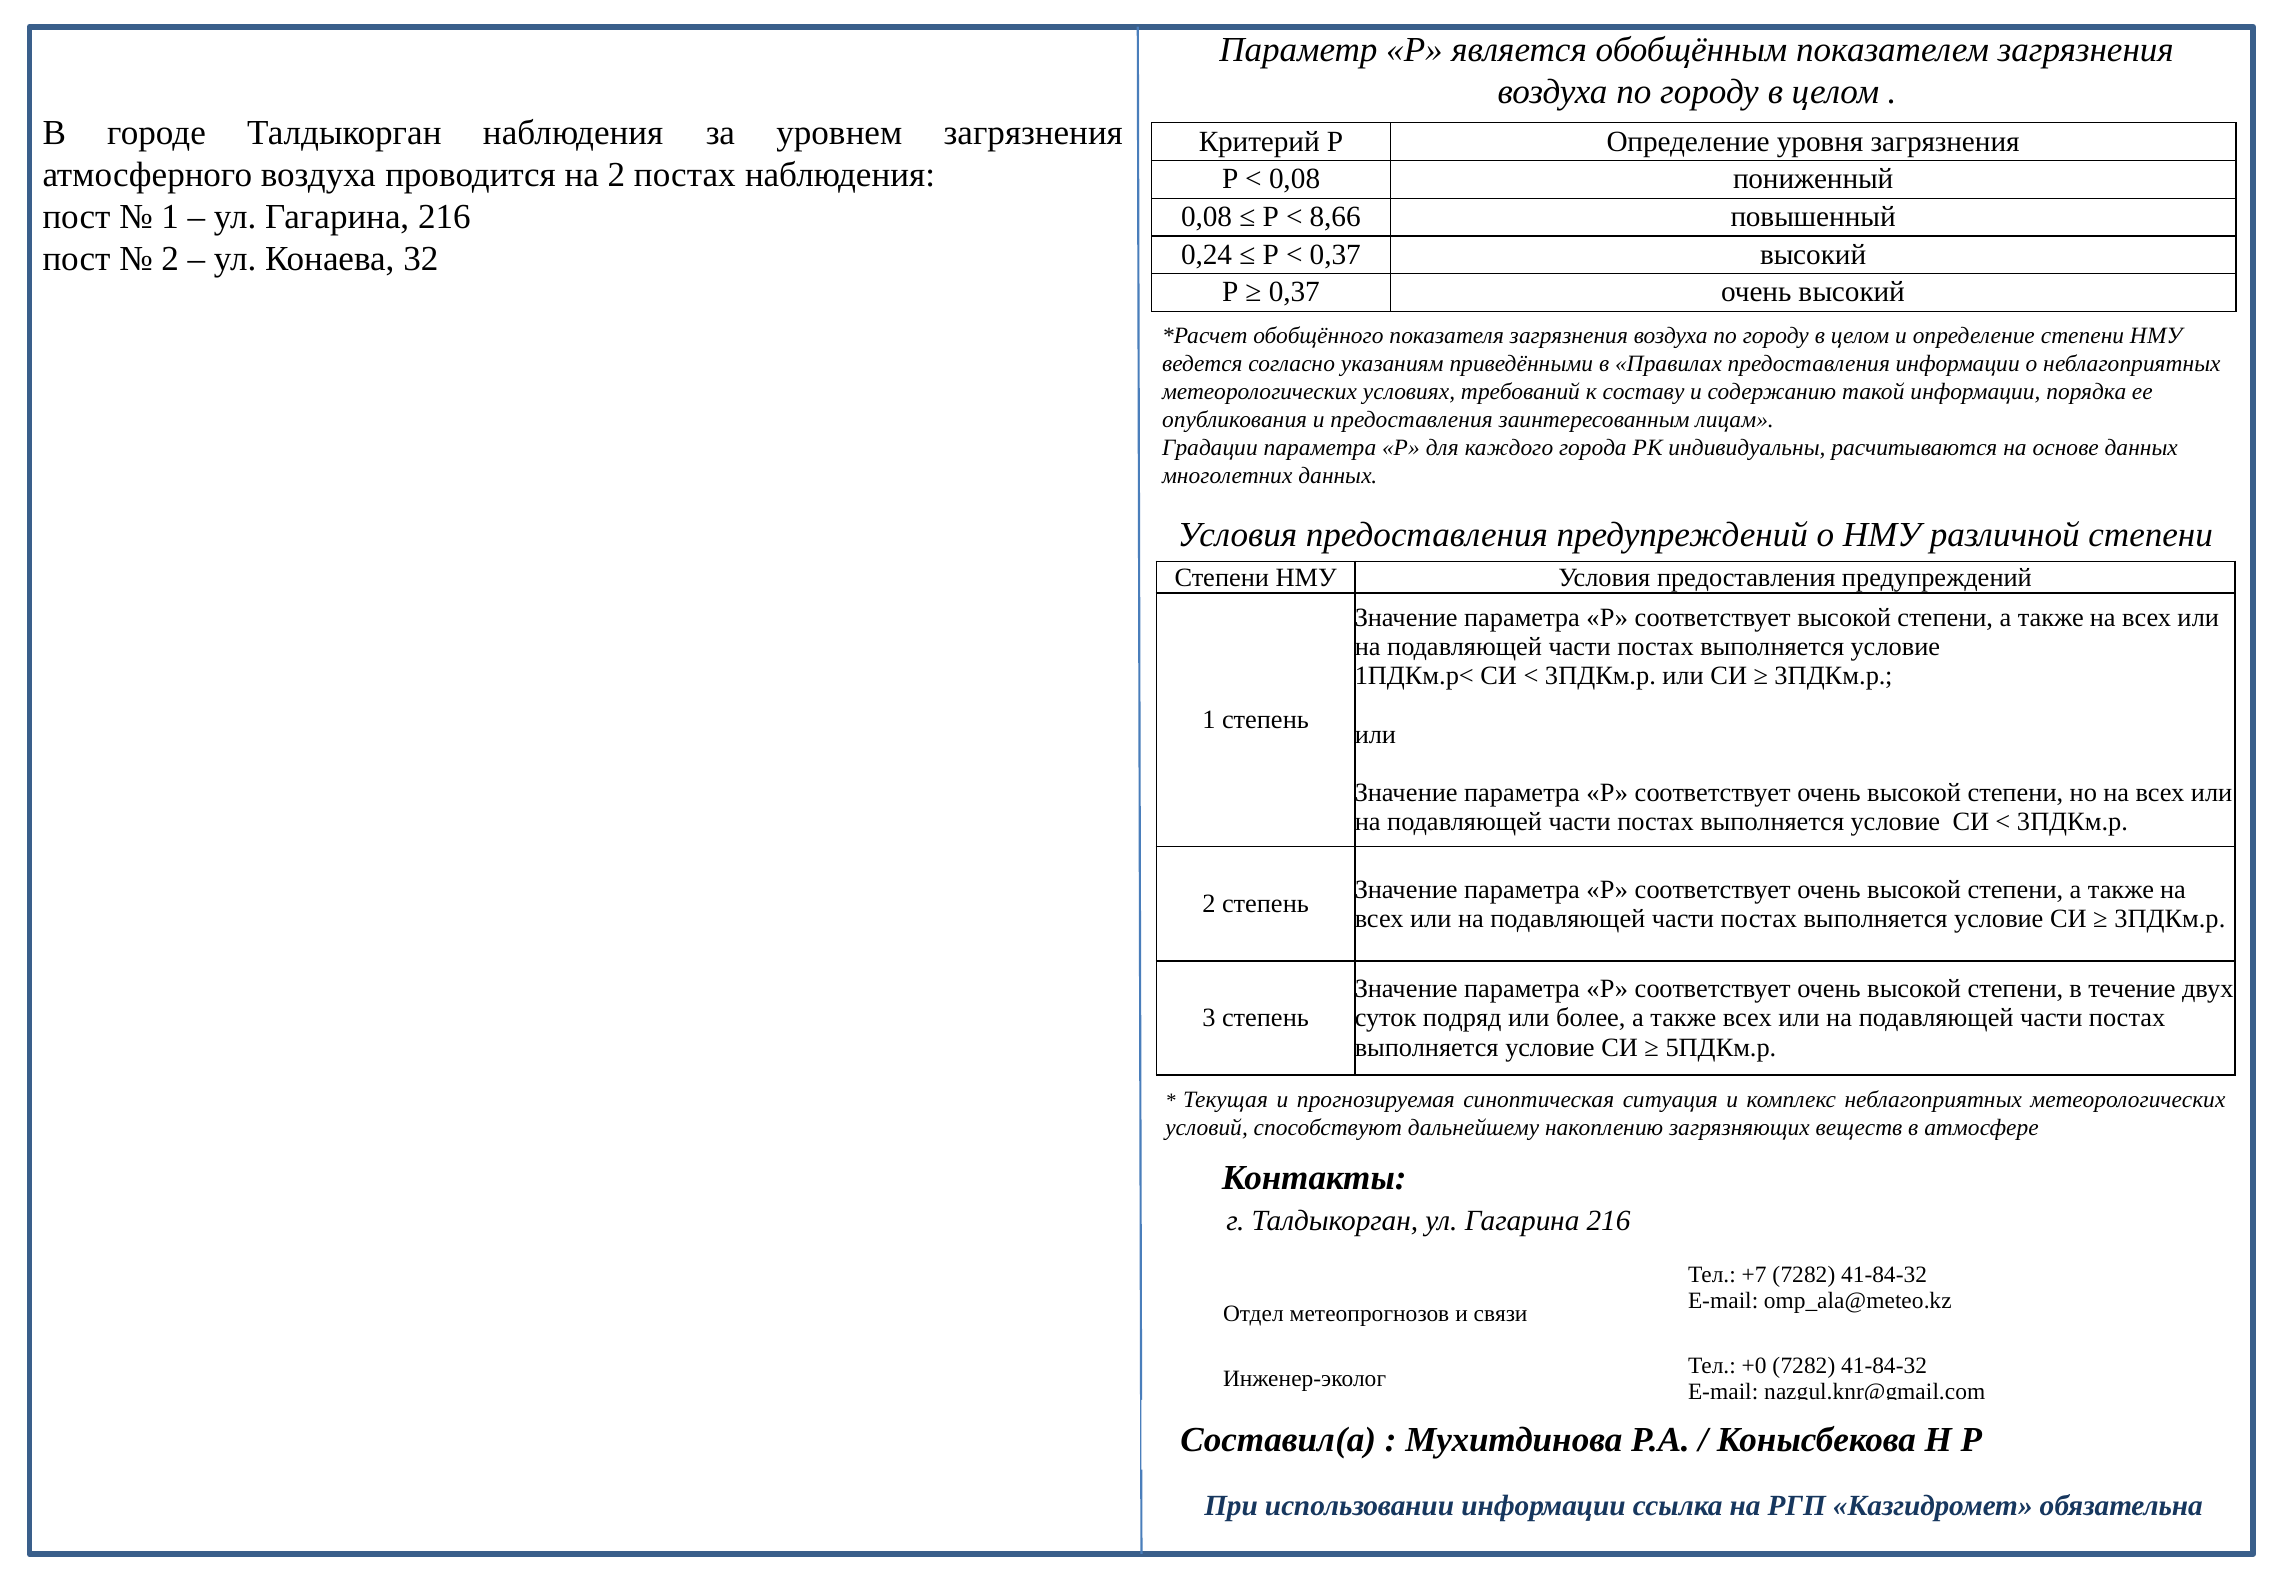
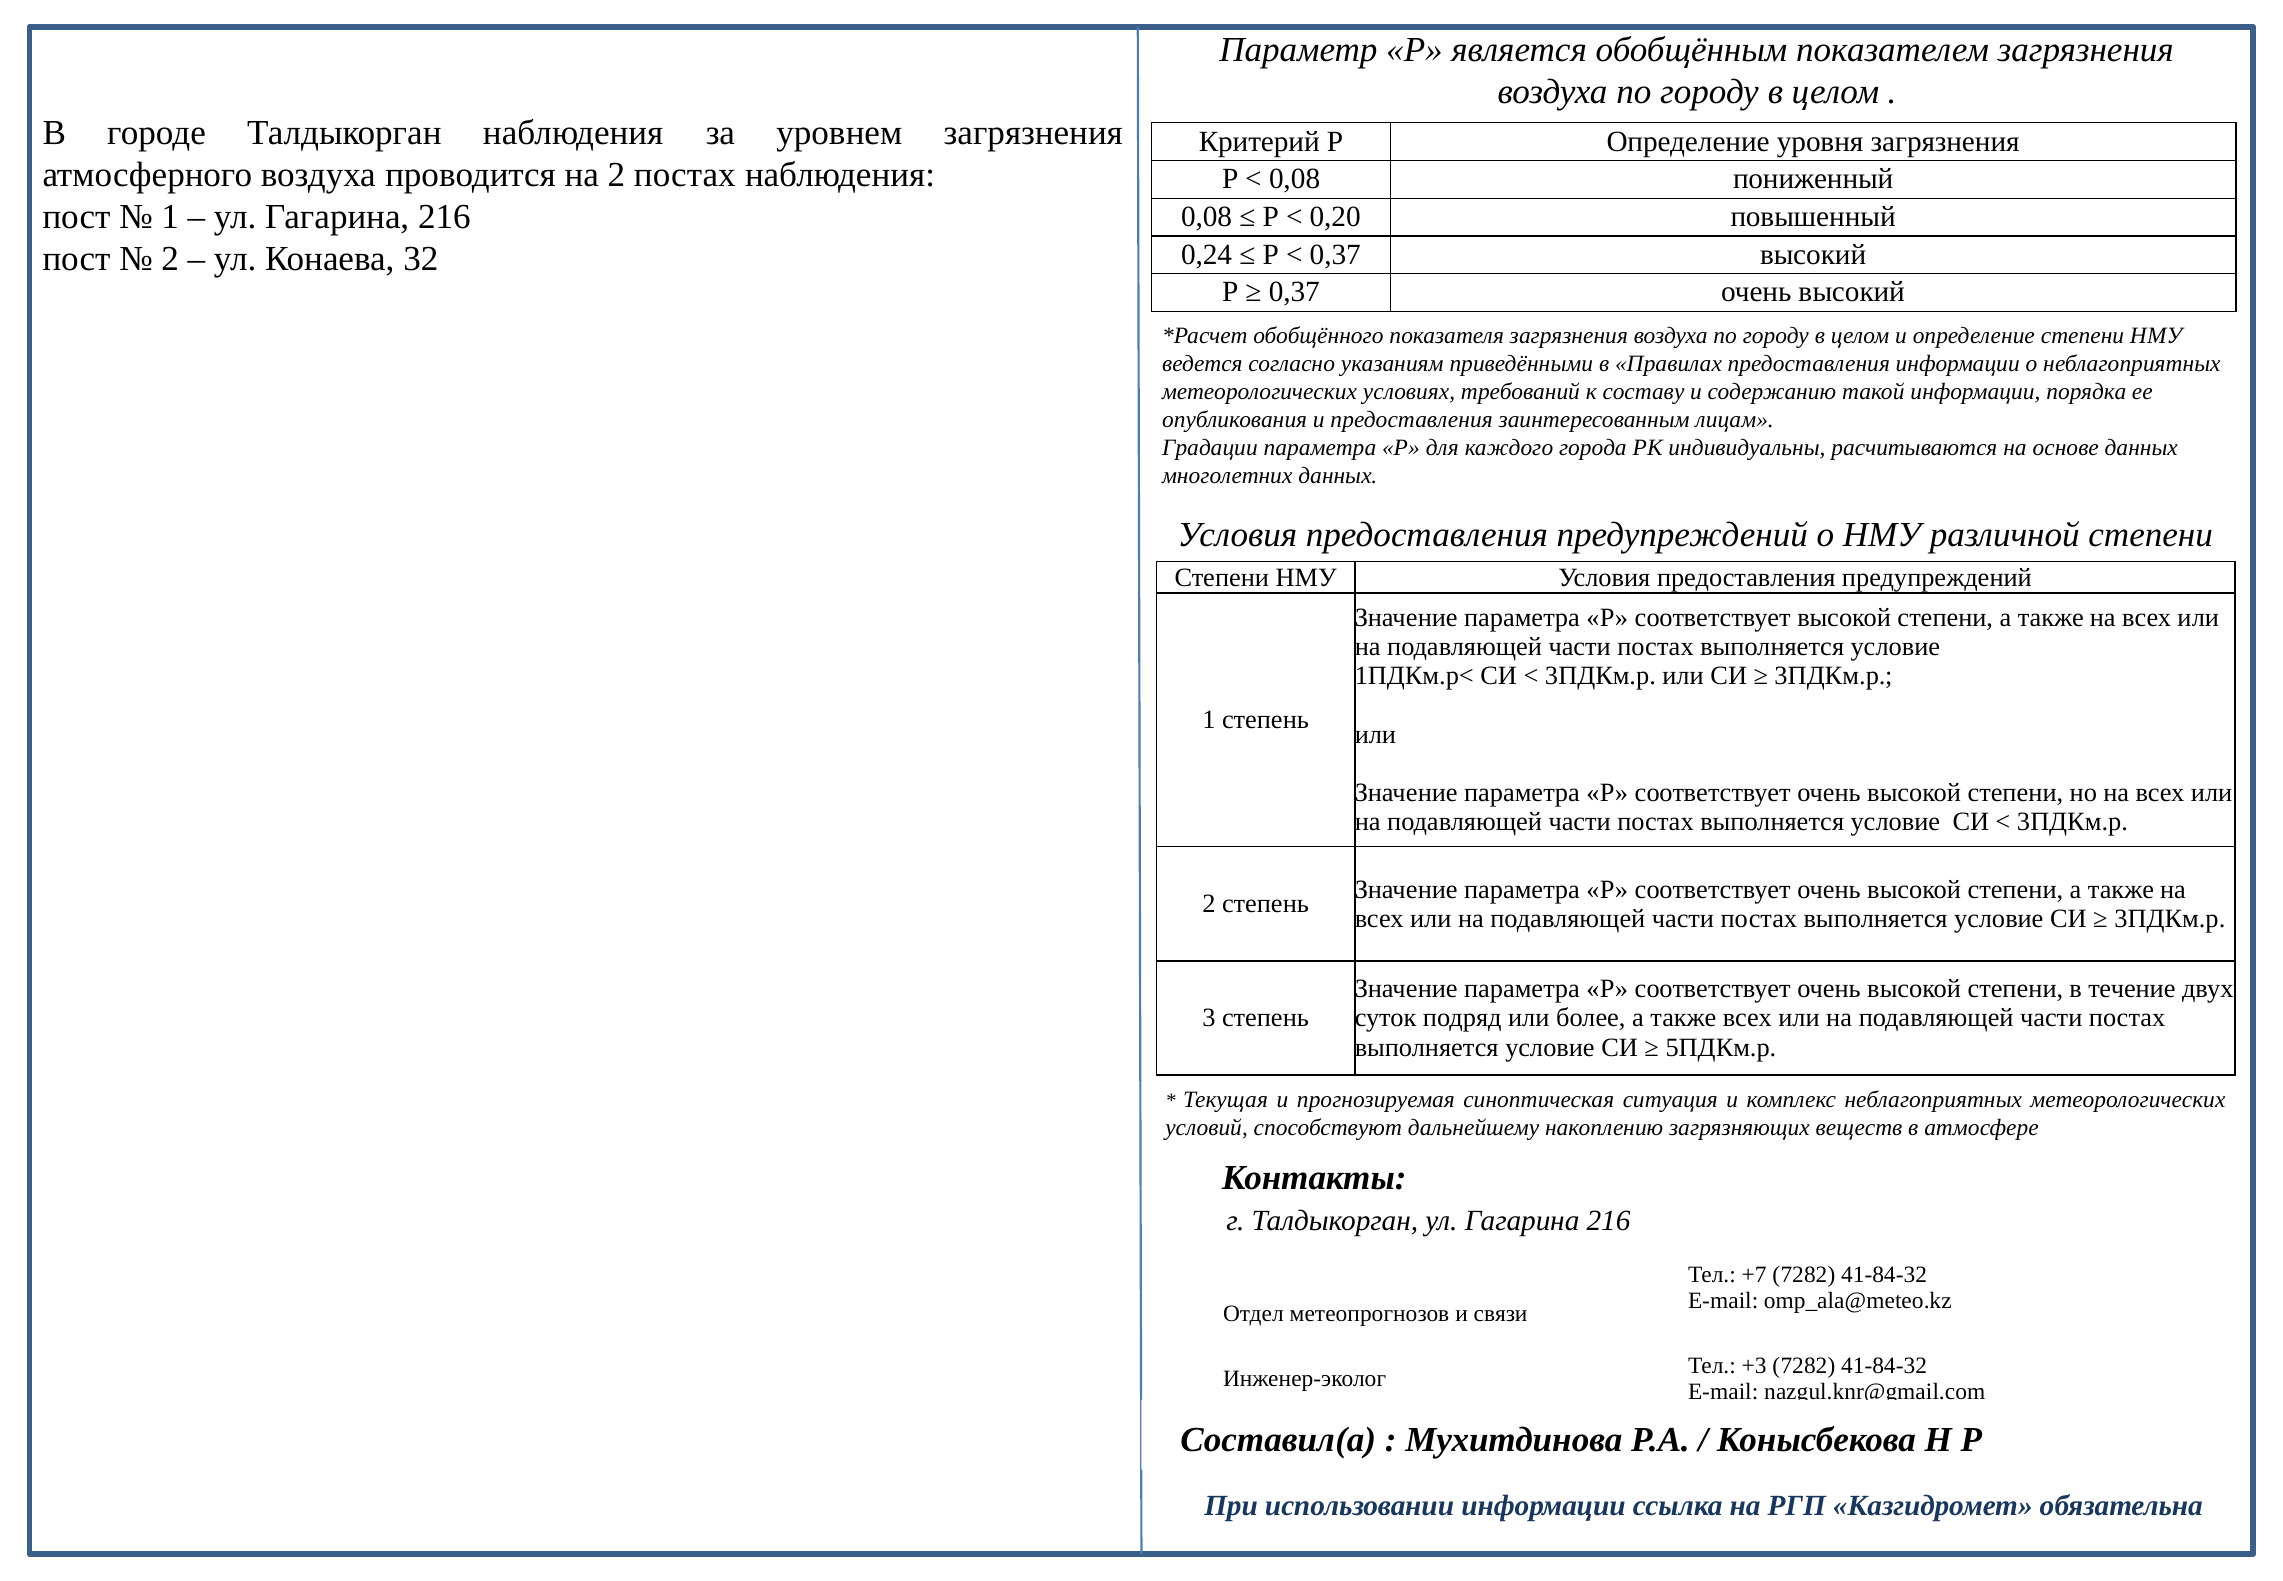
8,66: 8,66 -> 0,20 (1335, 217)
+0: +0 -> +3 (1754, 1365)
